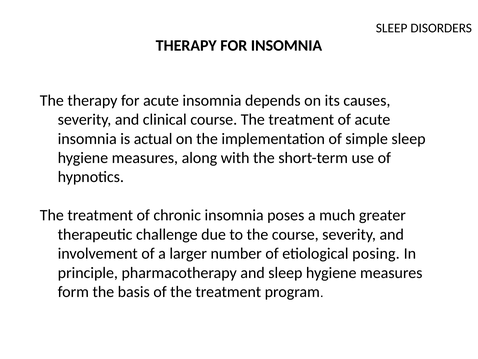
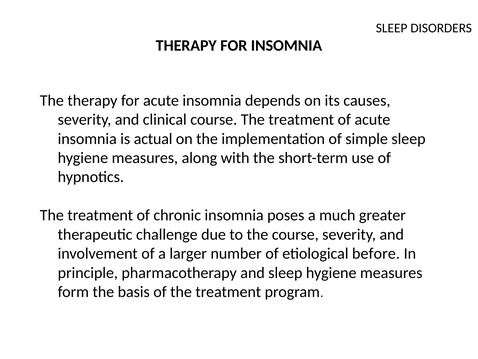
posing: posing -> before (376, 253)
